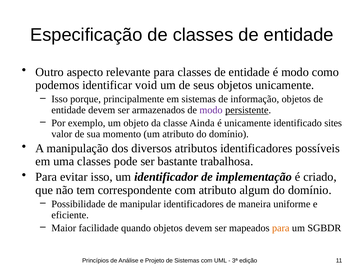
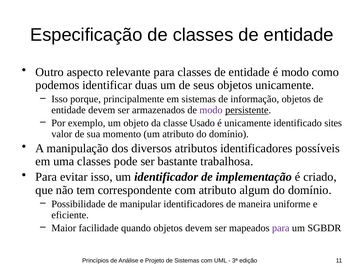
void: void -> duas (146, 85)
Ainda: Ainda -> Usado (202, 123)
para colour: orange -> purple (281, 228)
